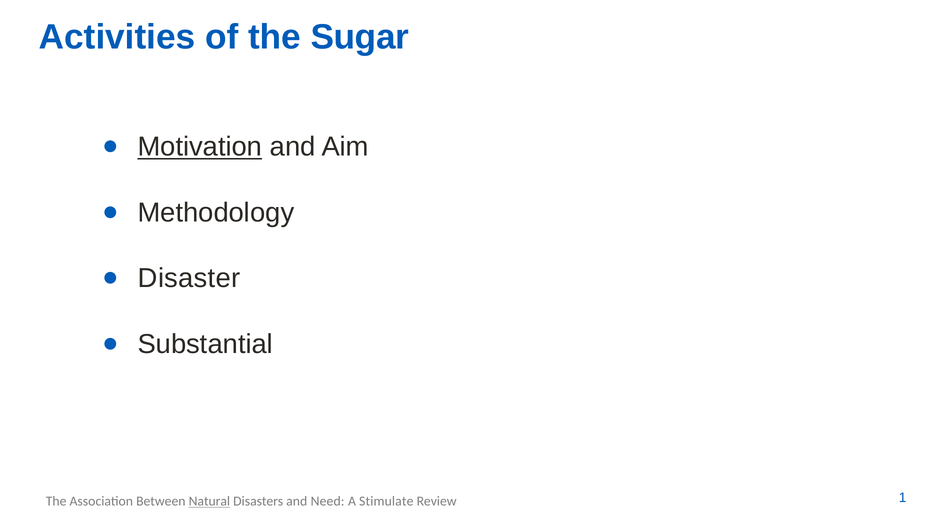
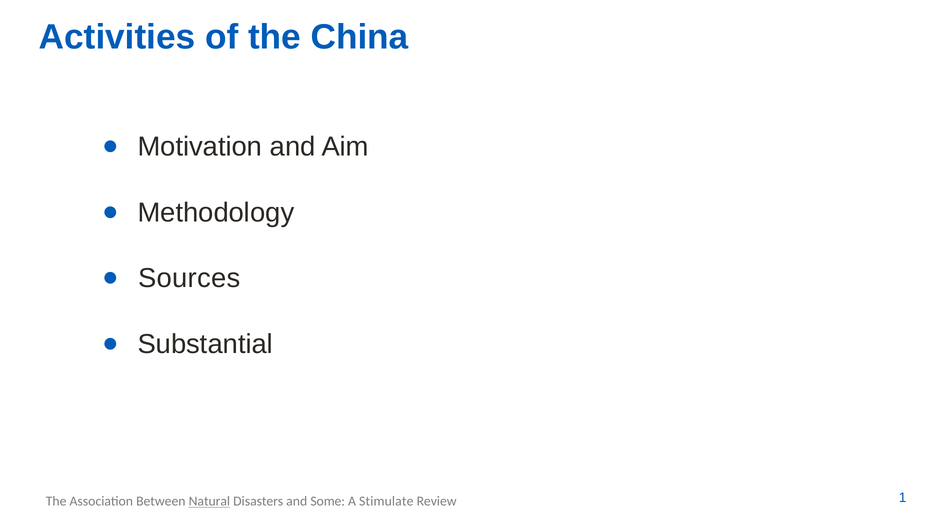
Sugar: Sugar -> China (360, 37)
Motivation underline: present -> none (200, 147)
Disaster: Disaster -> Sources (189, 279)
Need: Need -> Some (328, 502)
